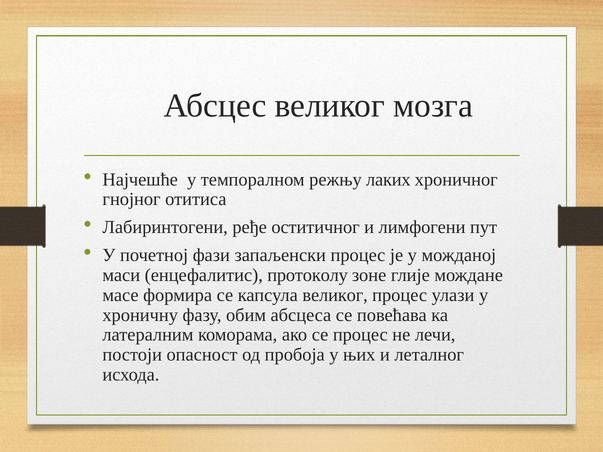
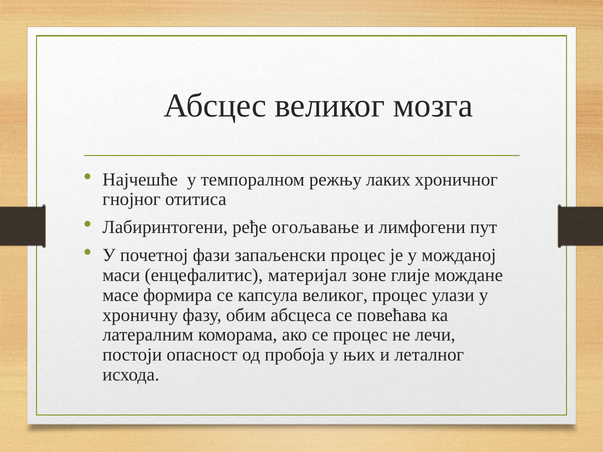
оститичног: оститичног -> огољавање (315, 227)
протоколу: протоколу -> материјал (307, 275)
